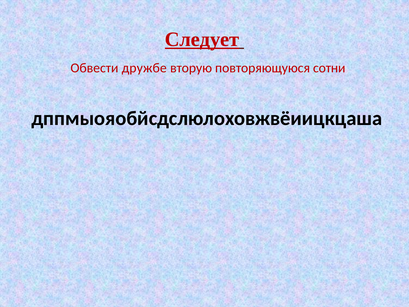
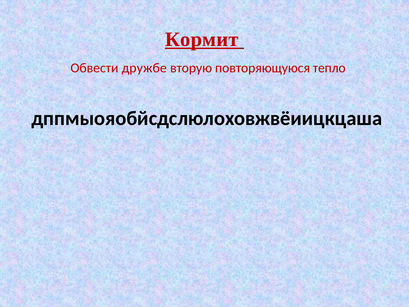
Следует: Следует -> Кормит (202, 39)
сотни: сотни -> тепло (329, 68)
